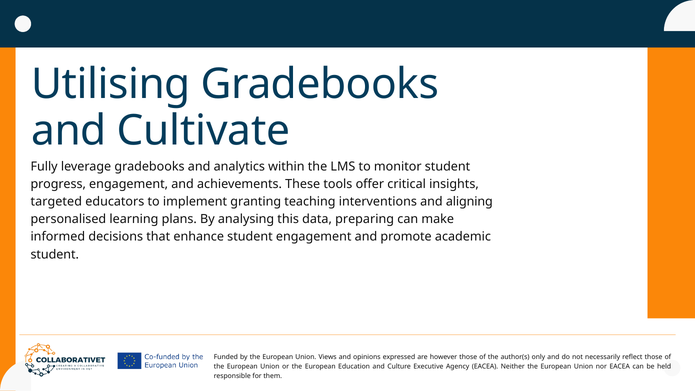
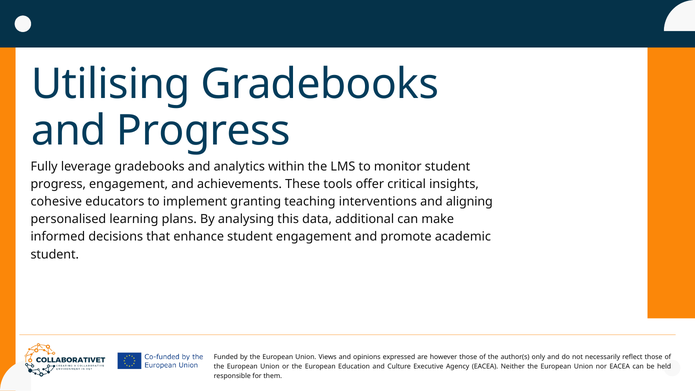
and Cultivate: Cultivate -> Progress (204, 131)
targeted: targeted -> cohesive (56, 202)
preparing: preparing -> additional (365, 219)
